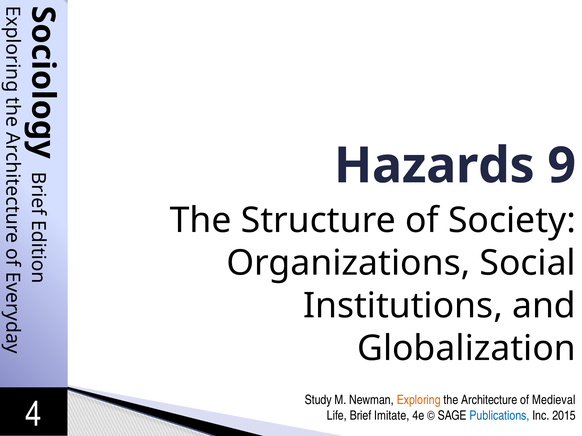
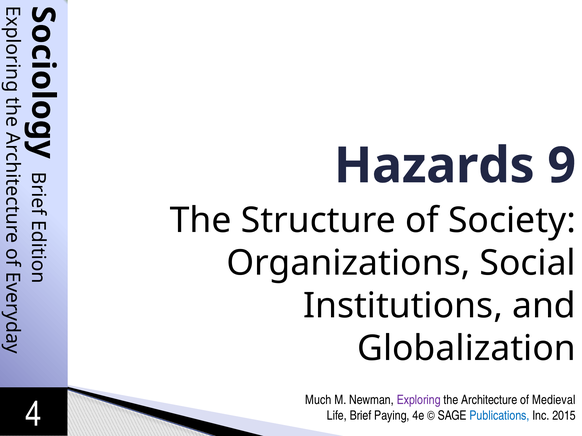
Study: Study -> Much (318, 401)
Exploring colour: orange -> purple (419, 401)
Imitate: Imitate -> Paying (392, 416)
